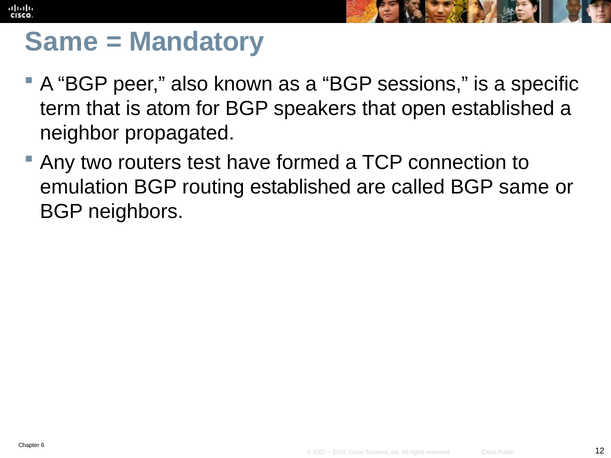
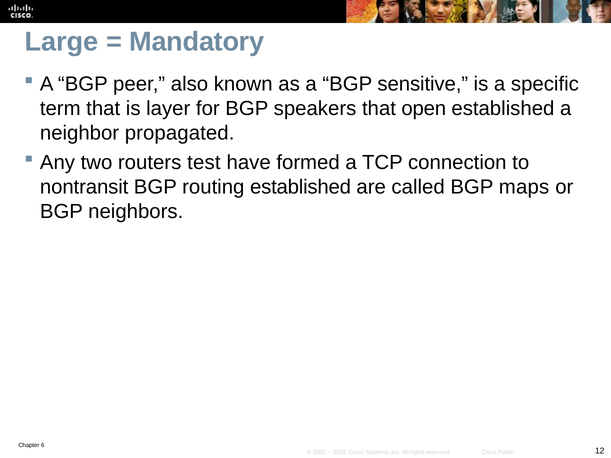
Same: Same -> Large (62, 42)
sessions: sessions -> sensitive (423, 84)
atom: atom -> layer (168, 109)
emulation: emulation -> nontransit (84, 187)
BGP same: same -> maps (524, 187)
